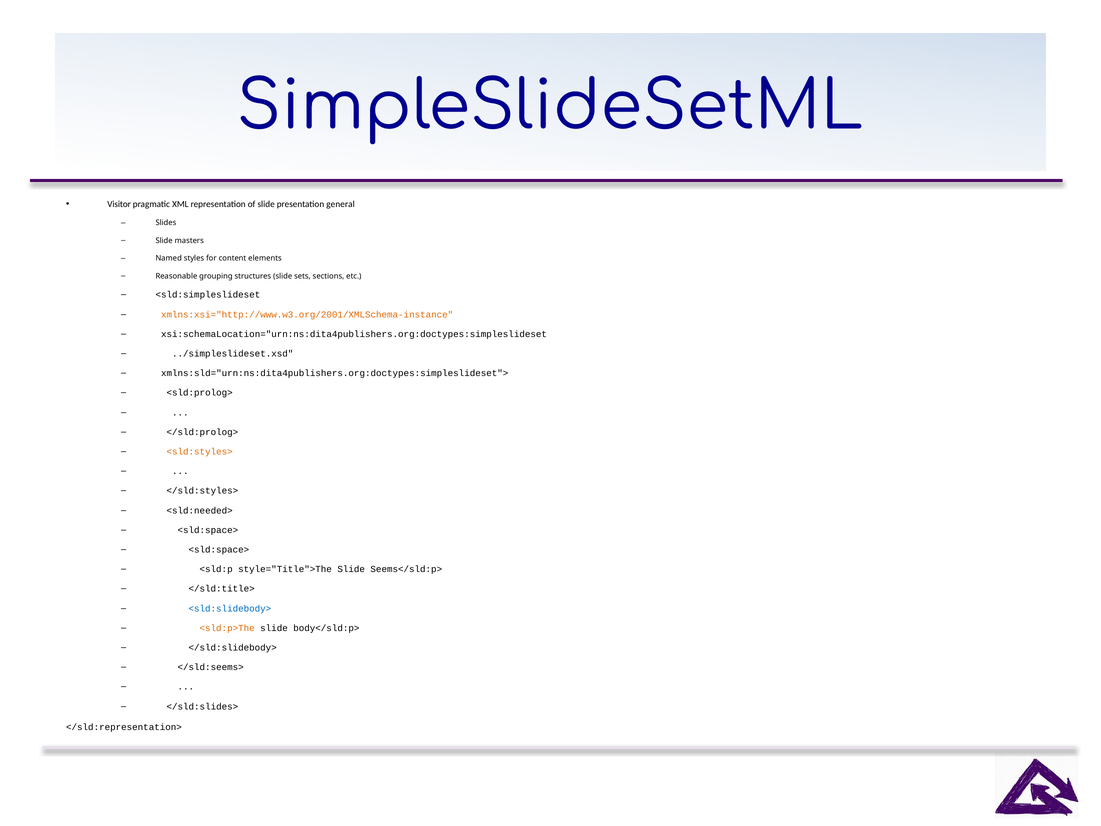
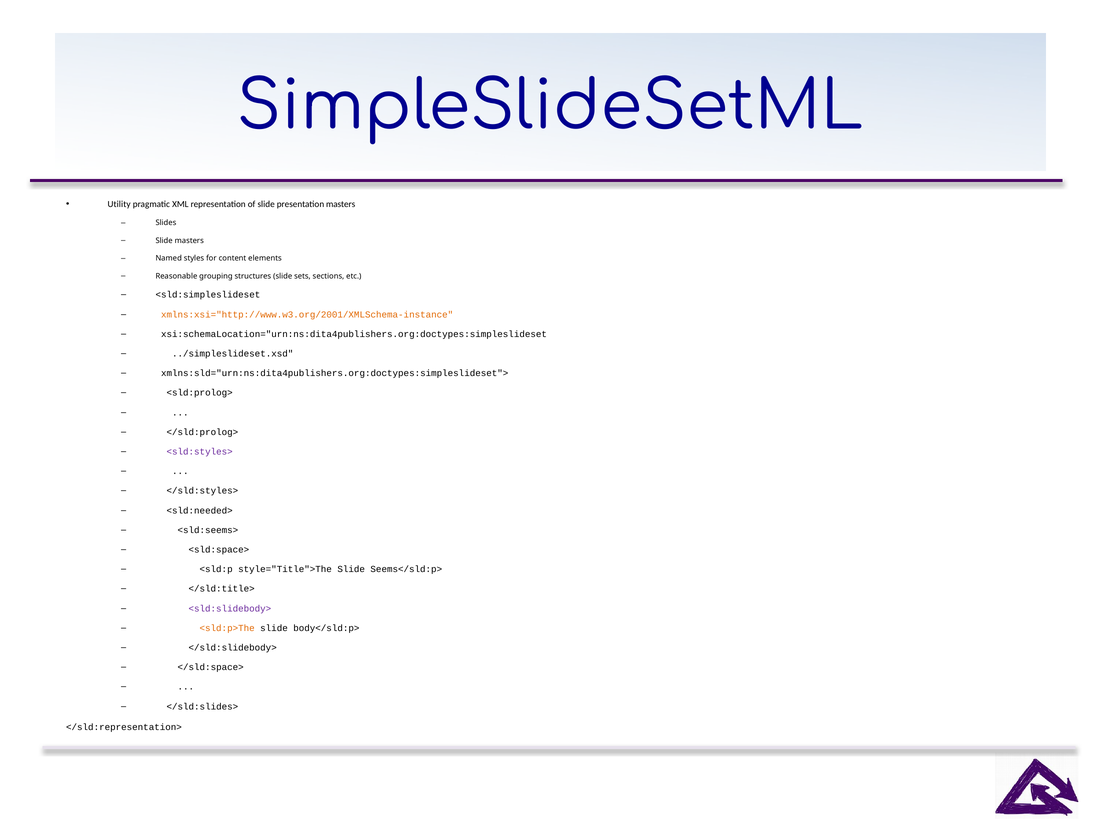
Visitor: Visitor -> Utility (119, 204)
presentation general: general -> masters (341, 204)
<sld:styles> colour: orange -> purple (200, 452)
<sld:space>: <sld:space> -> <sld:seems> (208, 530)
<sld:slidebody> colour: blue -> purple (230, 608)
</sld:seems>: </sld:seems> -> </sld:space> (211, 667)
